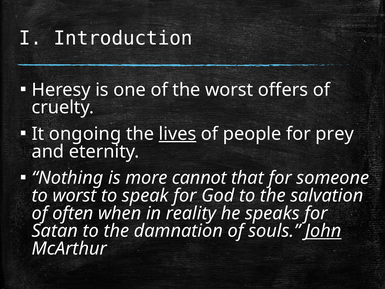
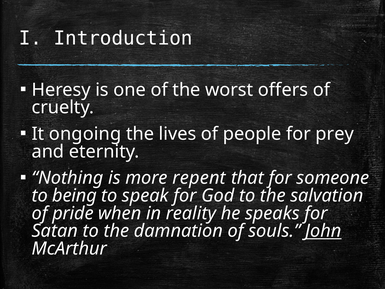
lives underline: present -> none (178, 134)
cannot: cannot -> repent (199, 178)
to worst: worst -> being (74, 195)
often: often -> pride (73, 213)
